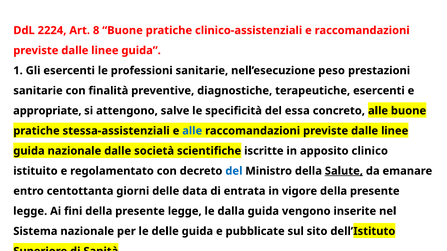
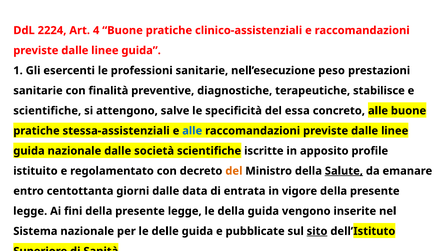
8: 8 -> 4 (96, 30)
terapeutiche esercenti: esercenti -> stabilisce (379, 91)
appropriate: appropriate -> scientifiche (47, 111)
clinico: clinico -> profile (370, 151)
del colour: blue -> orange (234, 171)
giorni delle: delle -> dalle (166, 191)
le dalla: dalla -> della (231, 211)
sito underline: none -> present (317, 232)
